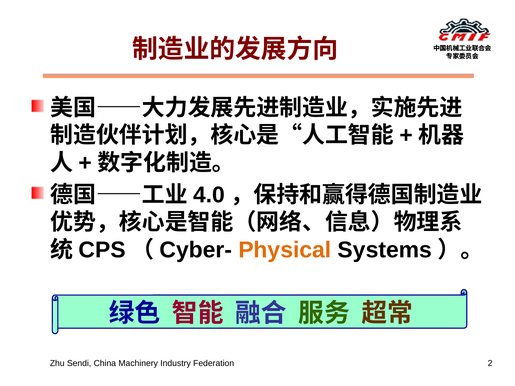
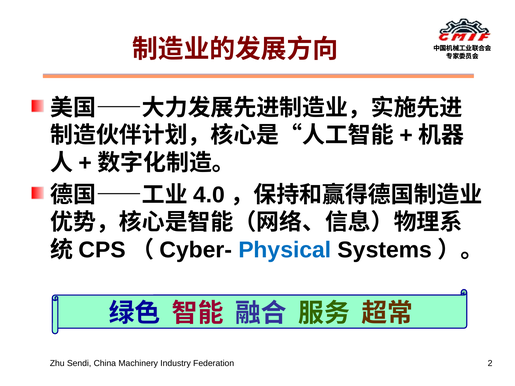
Physical colour: orange -> blue (285, 250)
